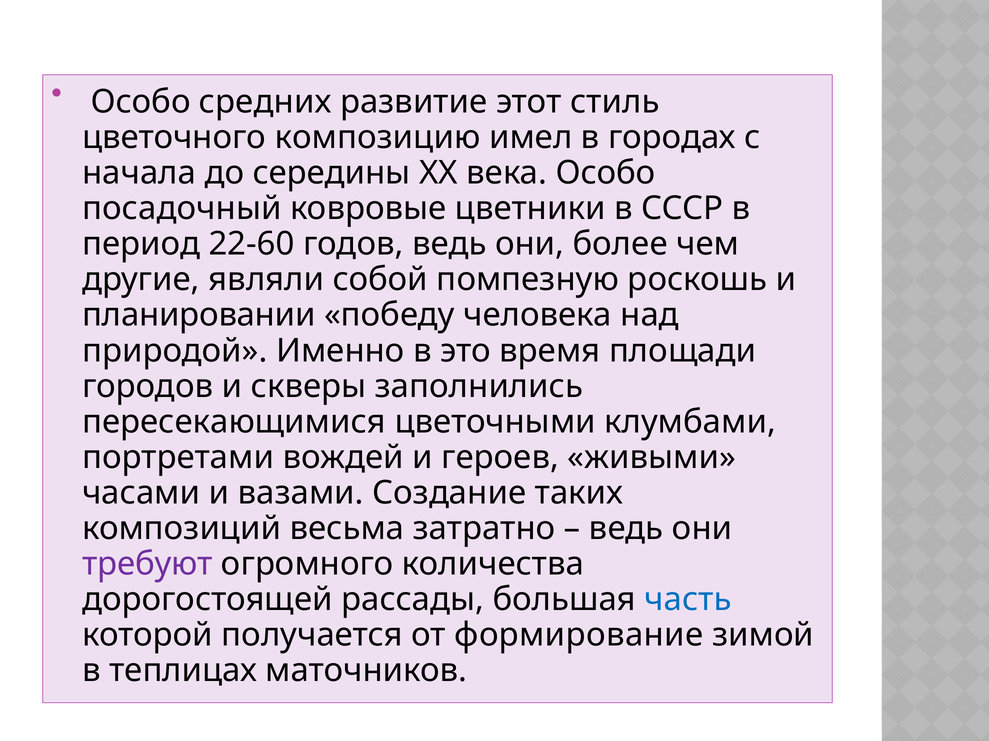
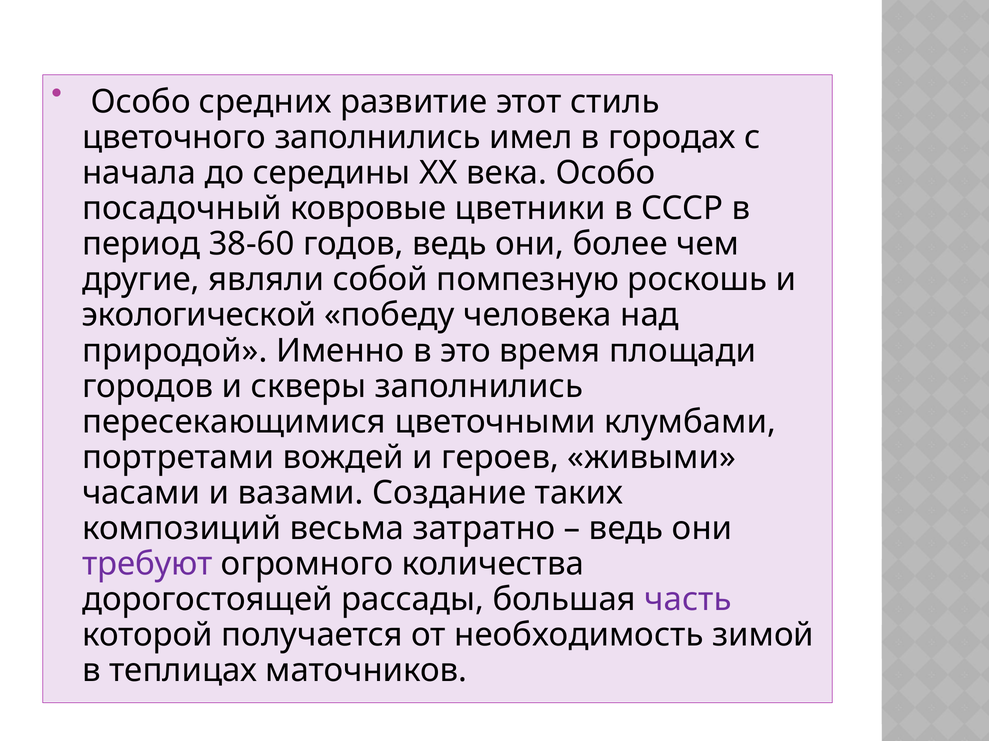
цветочного композицию: композицию -> заполнились (378, 137)
22-60: 22-60 -> 38-60 (252, 244)
планировании: планировании -> экологической (199, 315)
часть colour: blue -> purple (688, 600)
формирование: формирование -> необходимость (579, 636)
